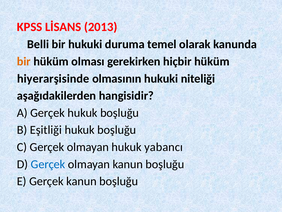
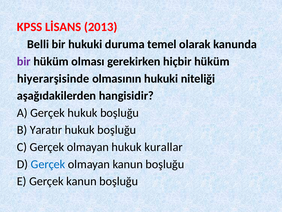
bir colour: orange -> purple (24, 61)
Eşitliği: Eşitliği -> Yaratır (46, 130)
yabancı: yabancı -> kurallar (164, 147)
